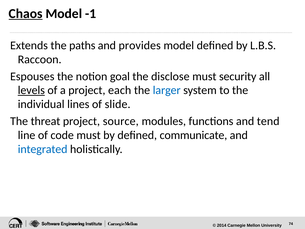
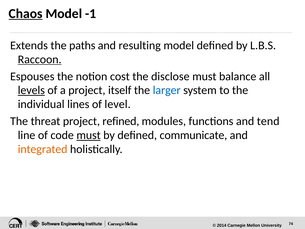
provides: provides -> resulting (140, 45)
Raccoon underline: none -> present (40, 59)
goal: goal -> cost (120, 76)
security: security -> balance (238, 76)
each: each -> itself (120, 90)
slide: slide -> level (118, 104)
source: source -> refined (121, 121)
must underline: none -> present (89, 135)
integrated colour: blue -> orange (43, 149)
